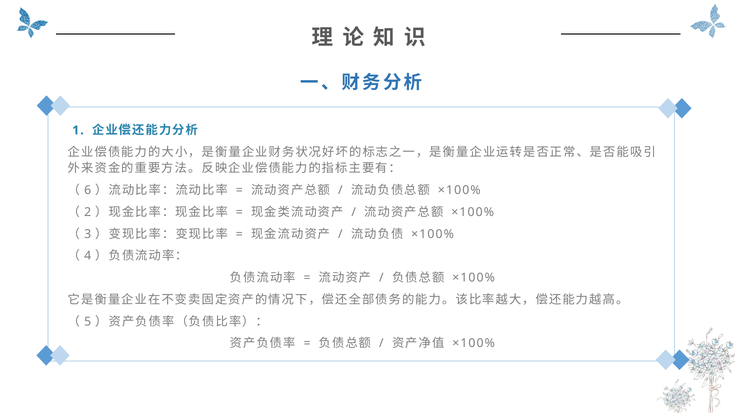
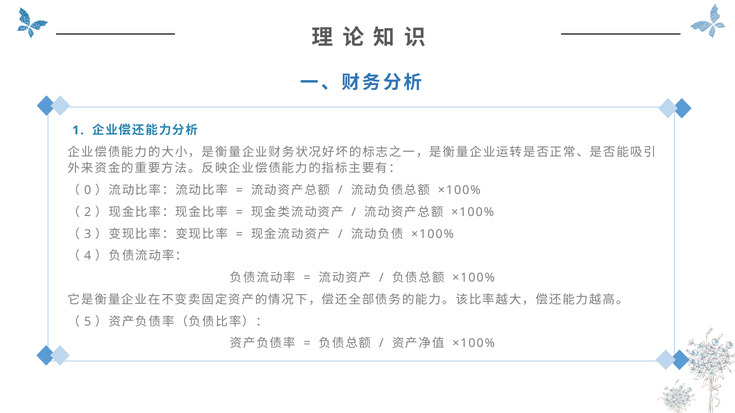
6: 6 -> 0 (88, 190)
